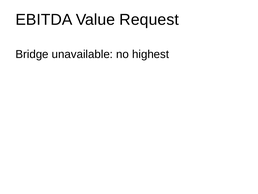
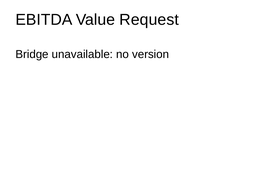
highest: highest -> version (151, 54)
